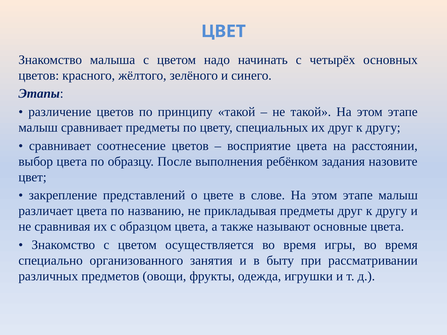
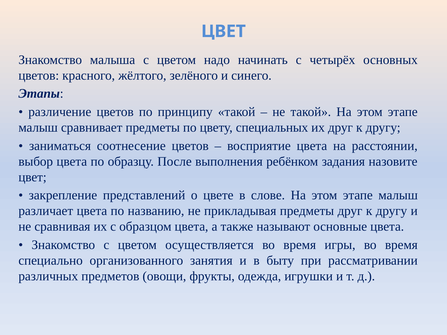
сравнивает: сравнивает -> заниматься (60, 146)
